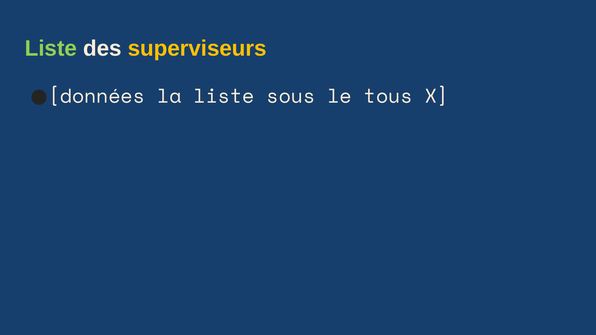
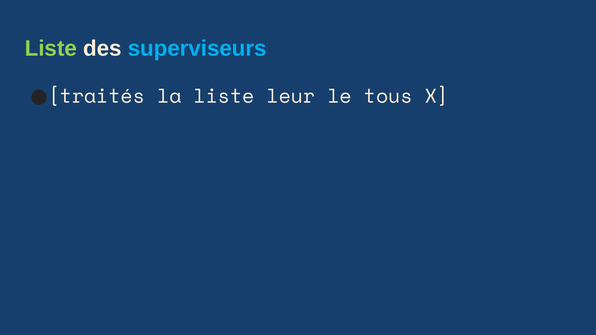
superviseurs colour: yellow -> light blue (197, 48)
données: données -> traités (96, 96)
sous: sous -> leur (291, 96)
